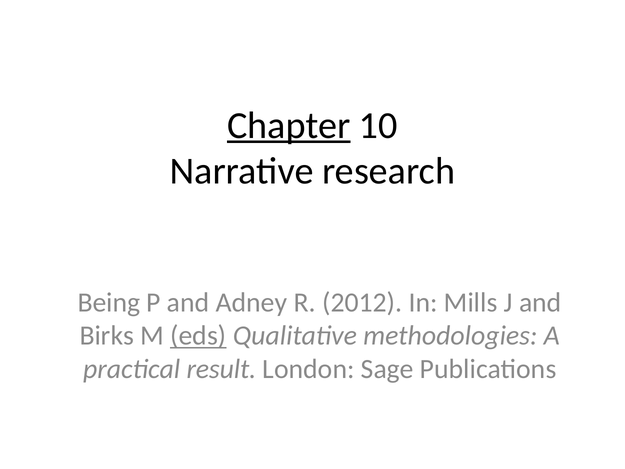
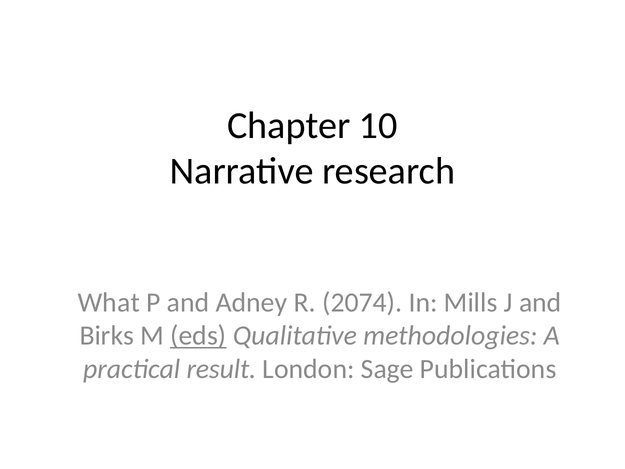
Chapter underline: present -> none (289, 125)
Being: Being -> What (109, 302)
2012: 2012 -> 2074 (362, 302)
